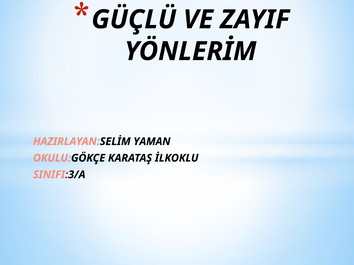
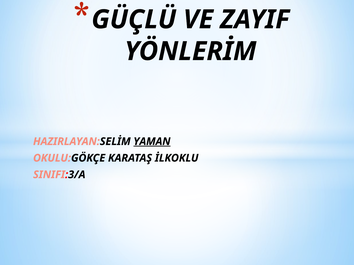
YAMAN underline: none -> present (152, 142)
